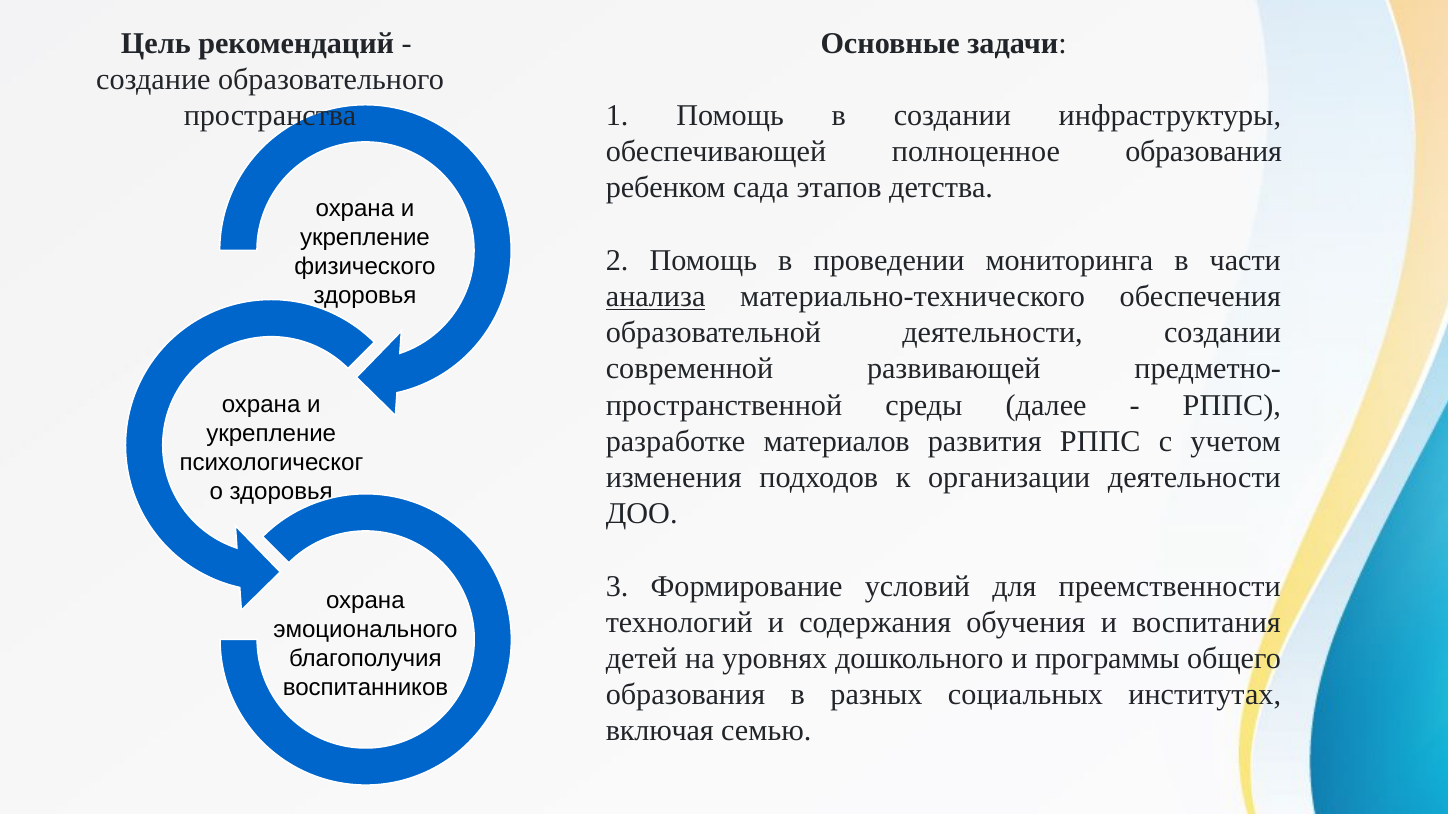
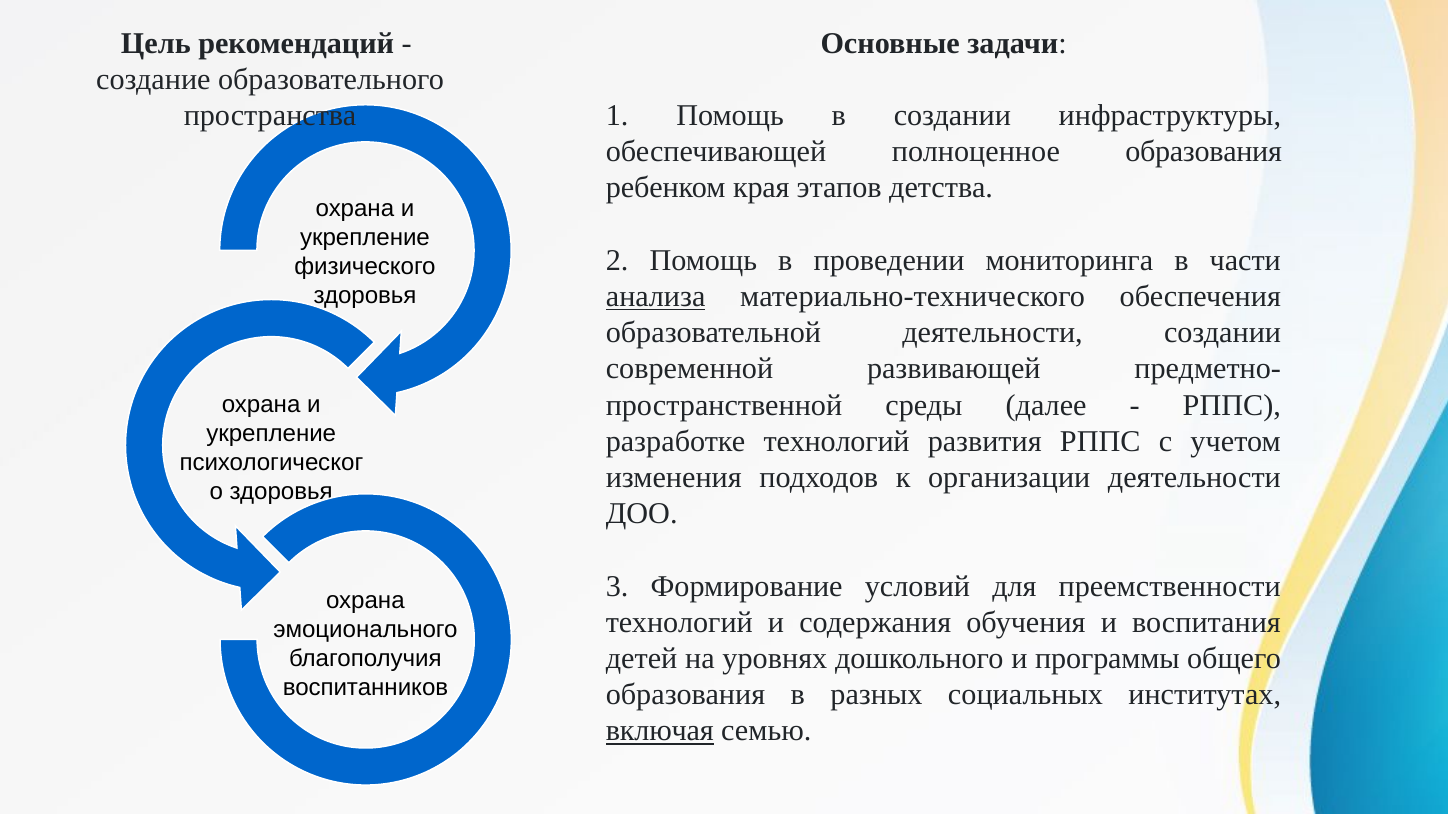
сада: сада -> края (761, 188)
разработке материалов: материалов -> технологий (837, 442)
включая underline: none -> present (660, 731)
